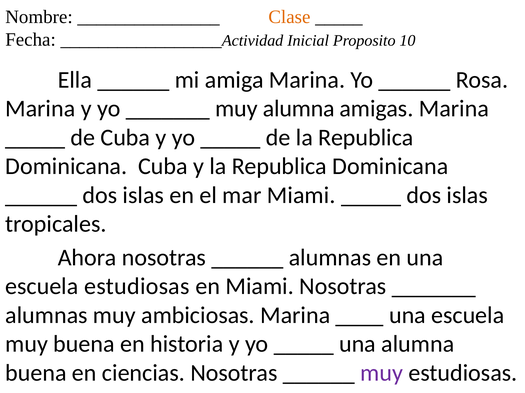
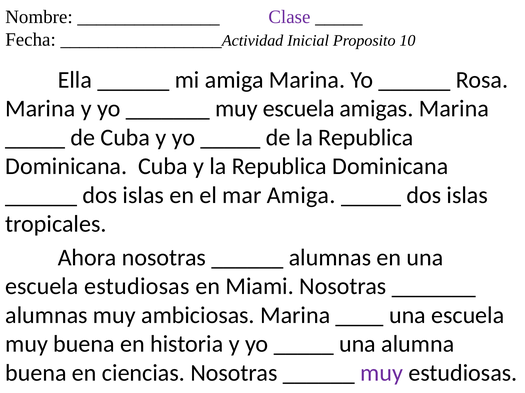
Clase colour: orange -> purple (289, 17)
muy alumna: alumna -> escuela (299, 109)
mar Miami: Miami -> Amiga (301, 195)
